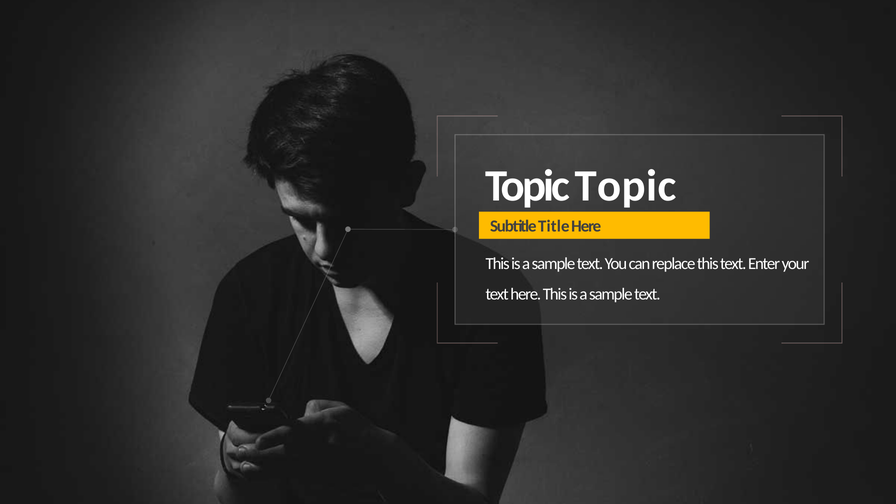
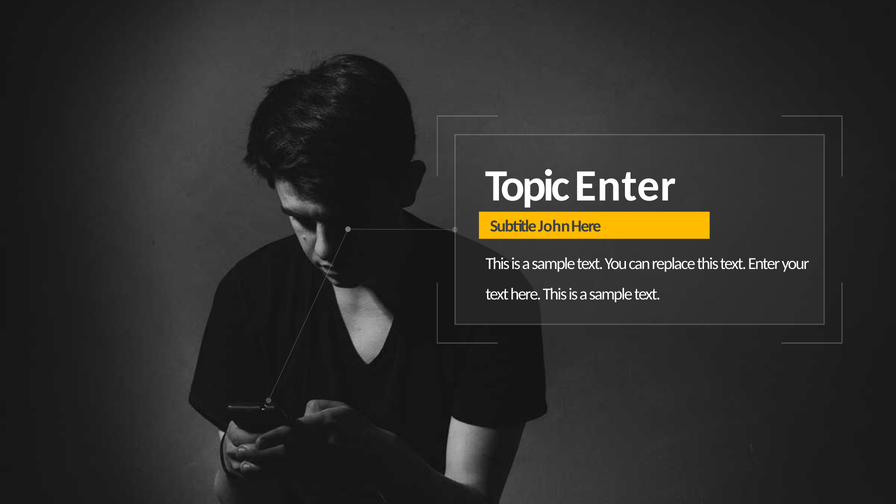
Topic Topic: Topic -> Enter (626, 186)
Title: Title -> John (554, 226)
